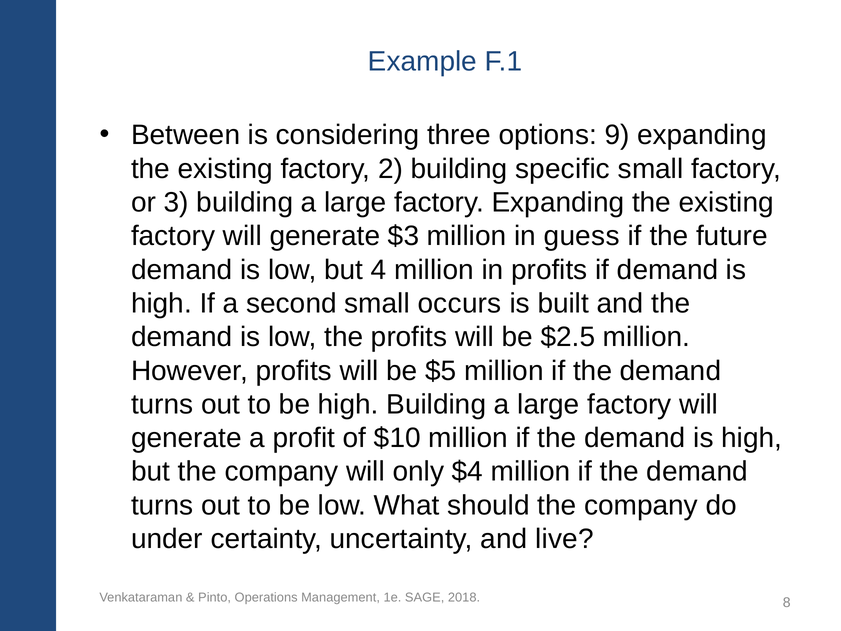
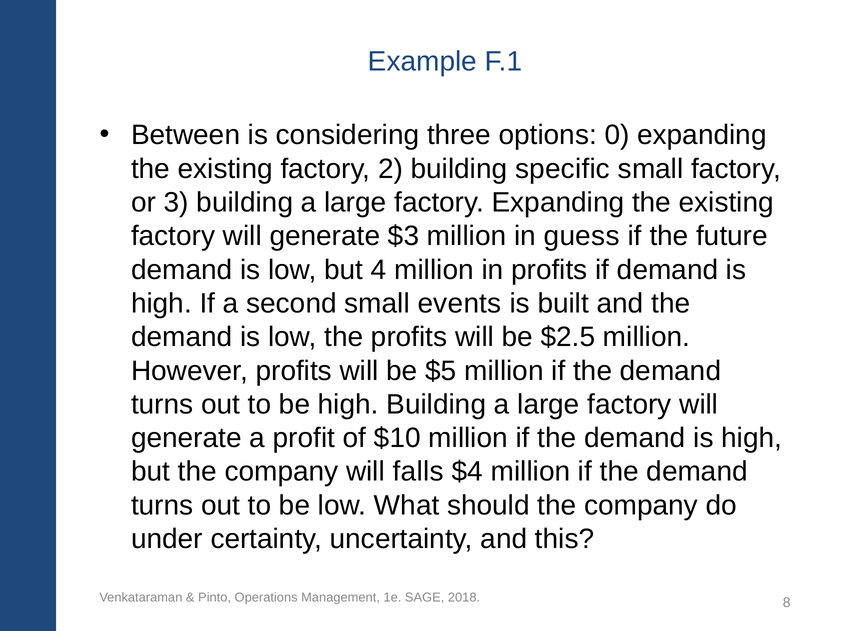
9: 9 -> 0 (617, 135)
occurs: occurs -> events (460, 303)
only: only -> falls (418, 472)
live: live -> this (565, 539)
